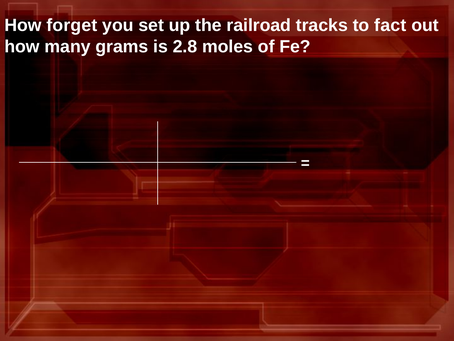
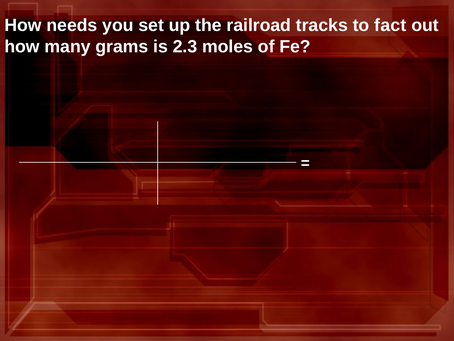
forget: forget -> needs (72, 25)
2.8: 2.8 -> 2.3 (185, 47)
